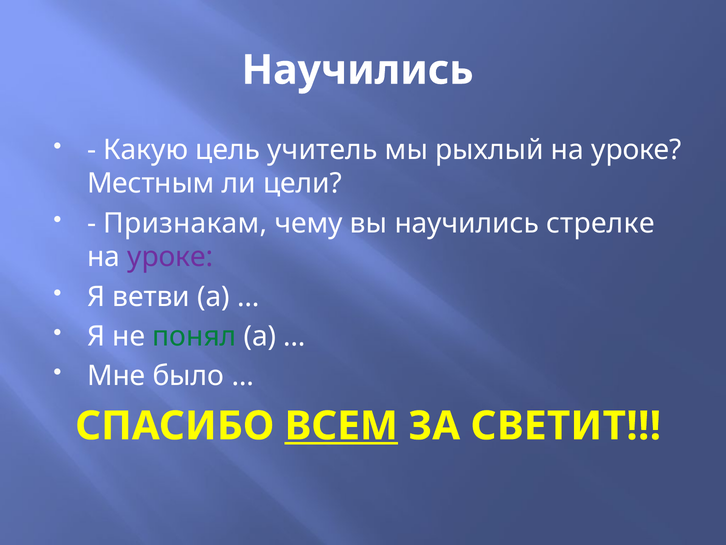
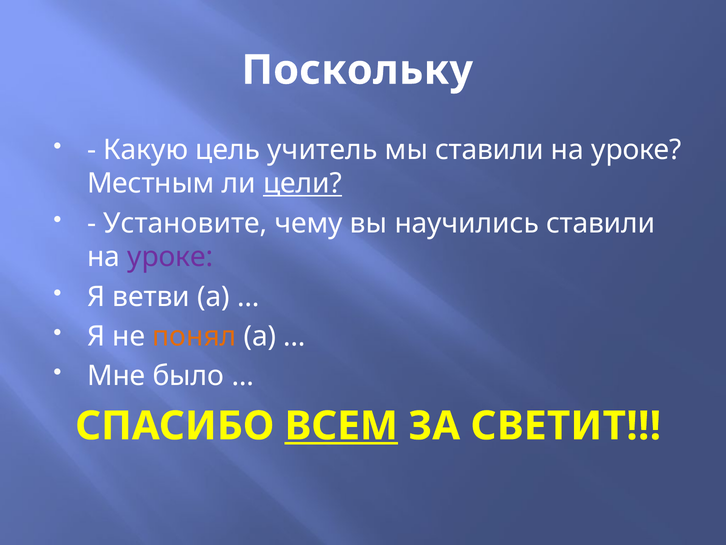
Научились: Научились -> Поскольку (357, 70)
мы рыхлый: рыхлый -> ставили (490, 150)
цели underline: none -> present (303, 183)
Признакам: Признакам -> Установите (185, 223)
научились стрелке: стрелке -> ставили (601, 223)
понял colour: green -> orange (194, 336)
